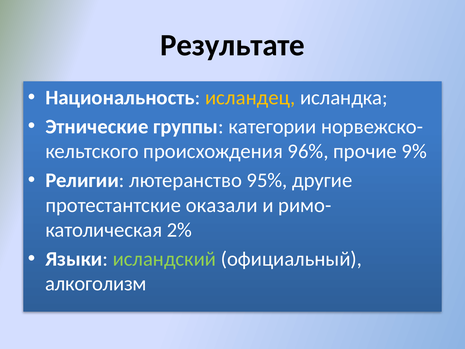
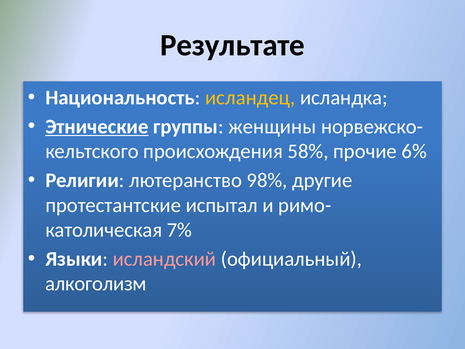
Этнические underline: none -> present (97, 126)
категории: категории -> женщины (272, 126)
96%: 96% -> 58% (308, 151)
9%: 9% -> 6% (414, 151)
95%: 95% -> 98% (267, 180)
оказали: оказали -> испытал (222, 205)
2%: 2% -> 7% (179, 230)
исландский colour: light green -> pink (164, 259)
